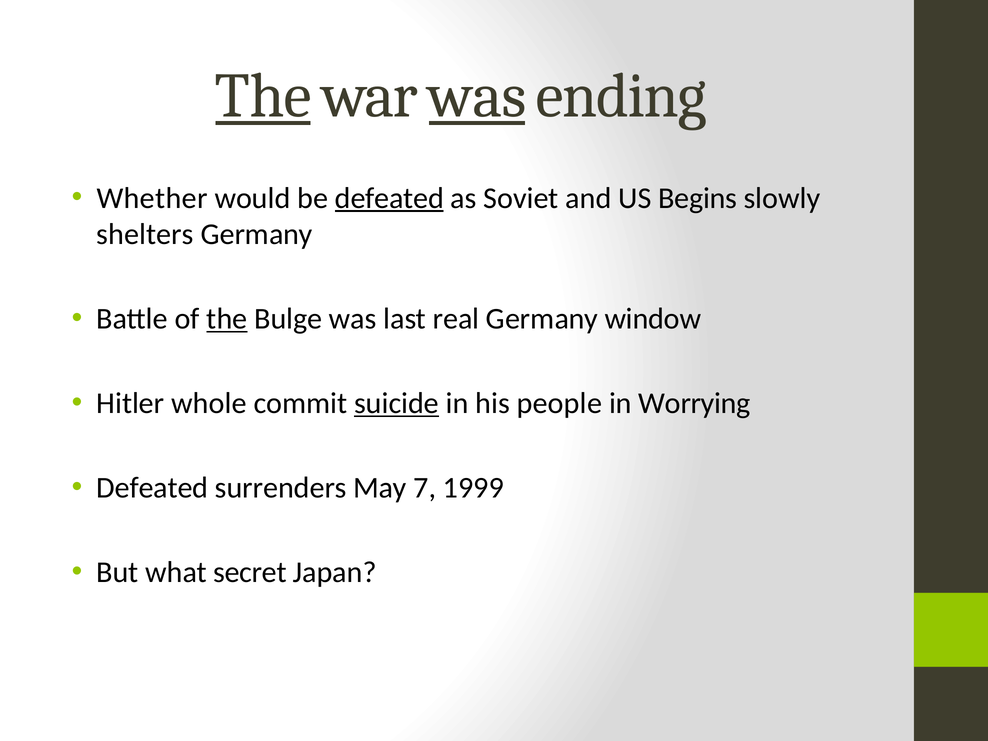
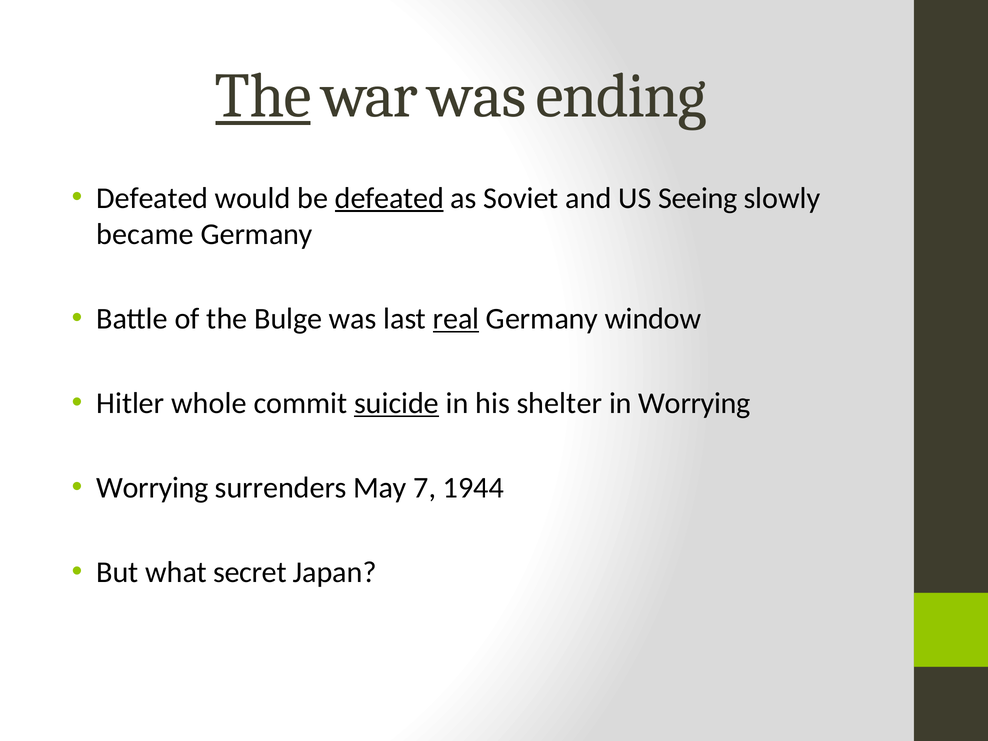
was underline: present -> none (477, 96)
Whether: Whether -> Defeated (152, 198)
Begins: Begins -> Seeing (698, 198)
shelters: shelters -> became (145, 234)
the underline: present -> none (227, 319)
real underline: none -> present (456, 319)
people: people -> shelter (559, 403)
Defeated: Defeated -> Worrying (152, 488)
1999: 1999 -> 1944 (473, 488)
